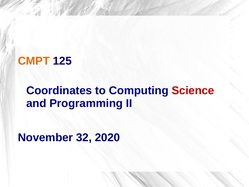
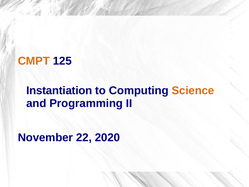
Coordinates: Coordinates -> Instantiation (59, 91)
Science colour: red -> orange (193, 91)
32: 32 -> 22 (84, 137)
